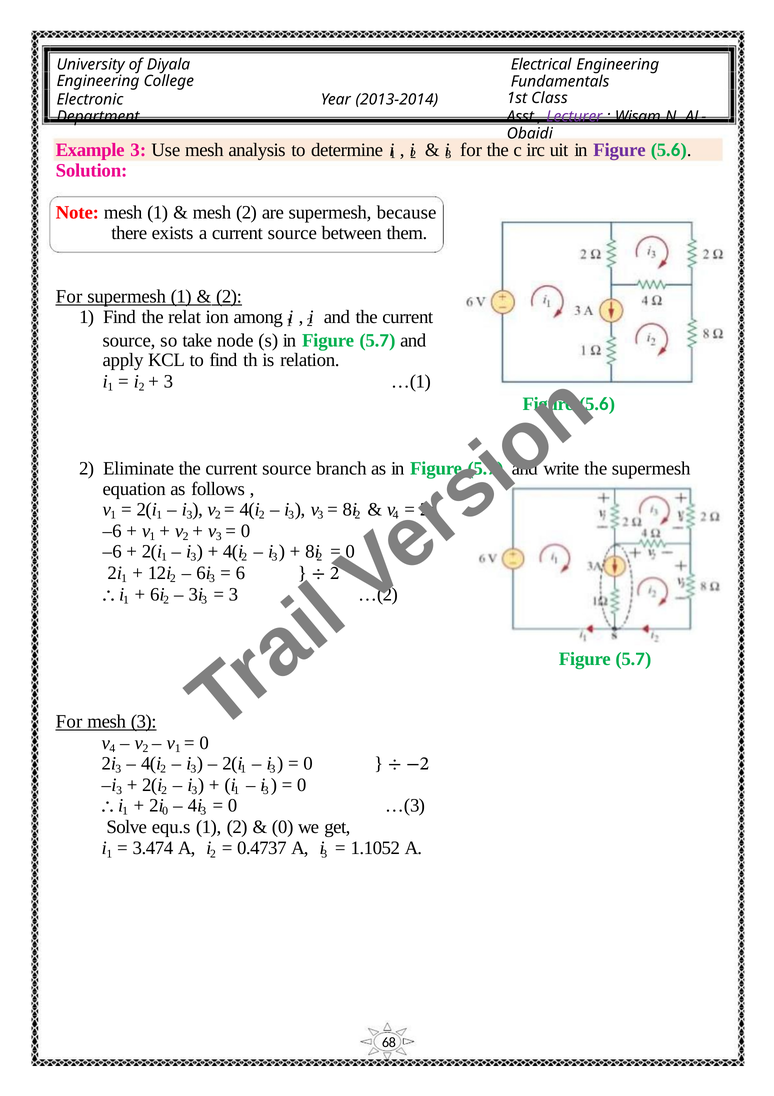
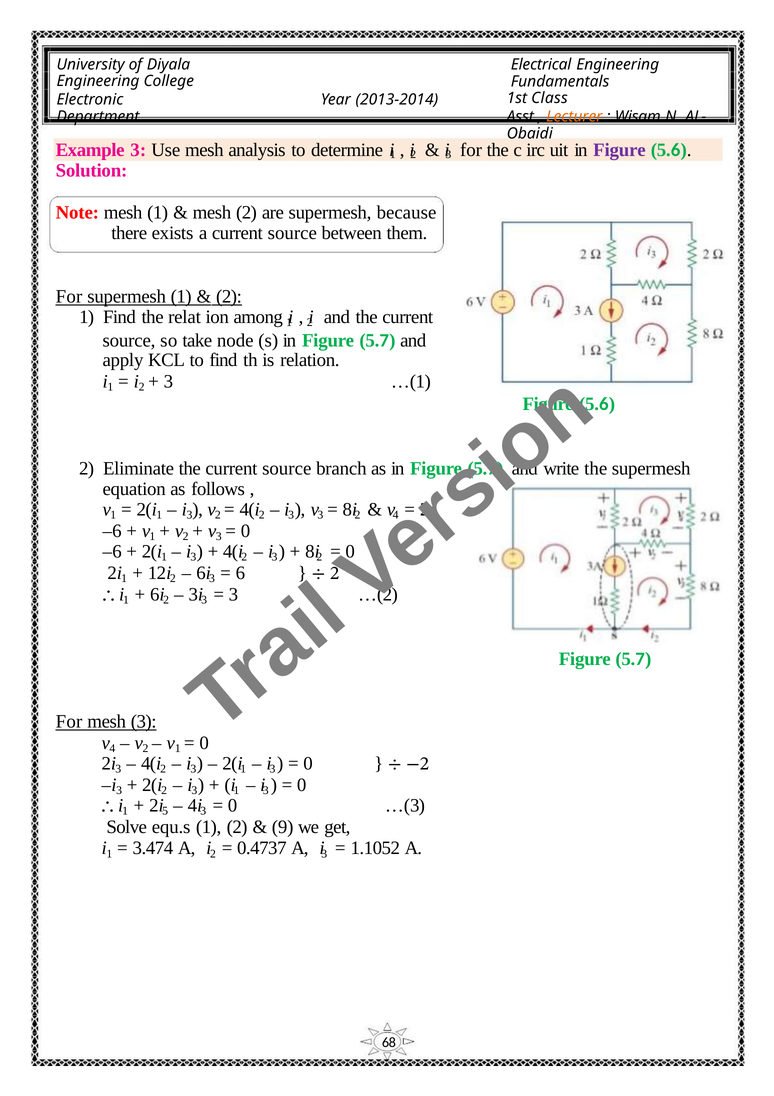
Lecturer colour: purple -> orange (574, 117)
1 0: 0 -> 5 (165, 810)
0: 0 -> 9 (283, 827)
